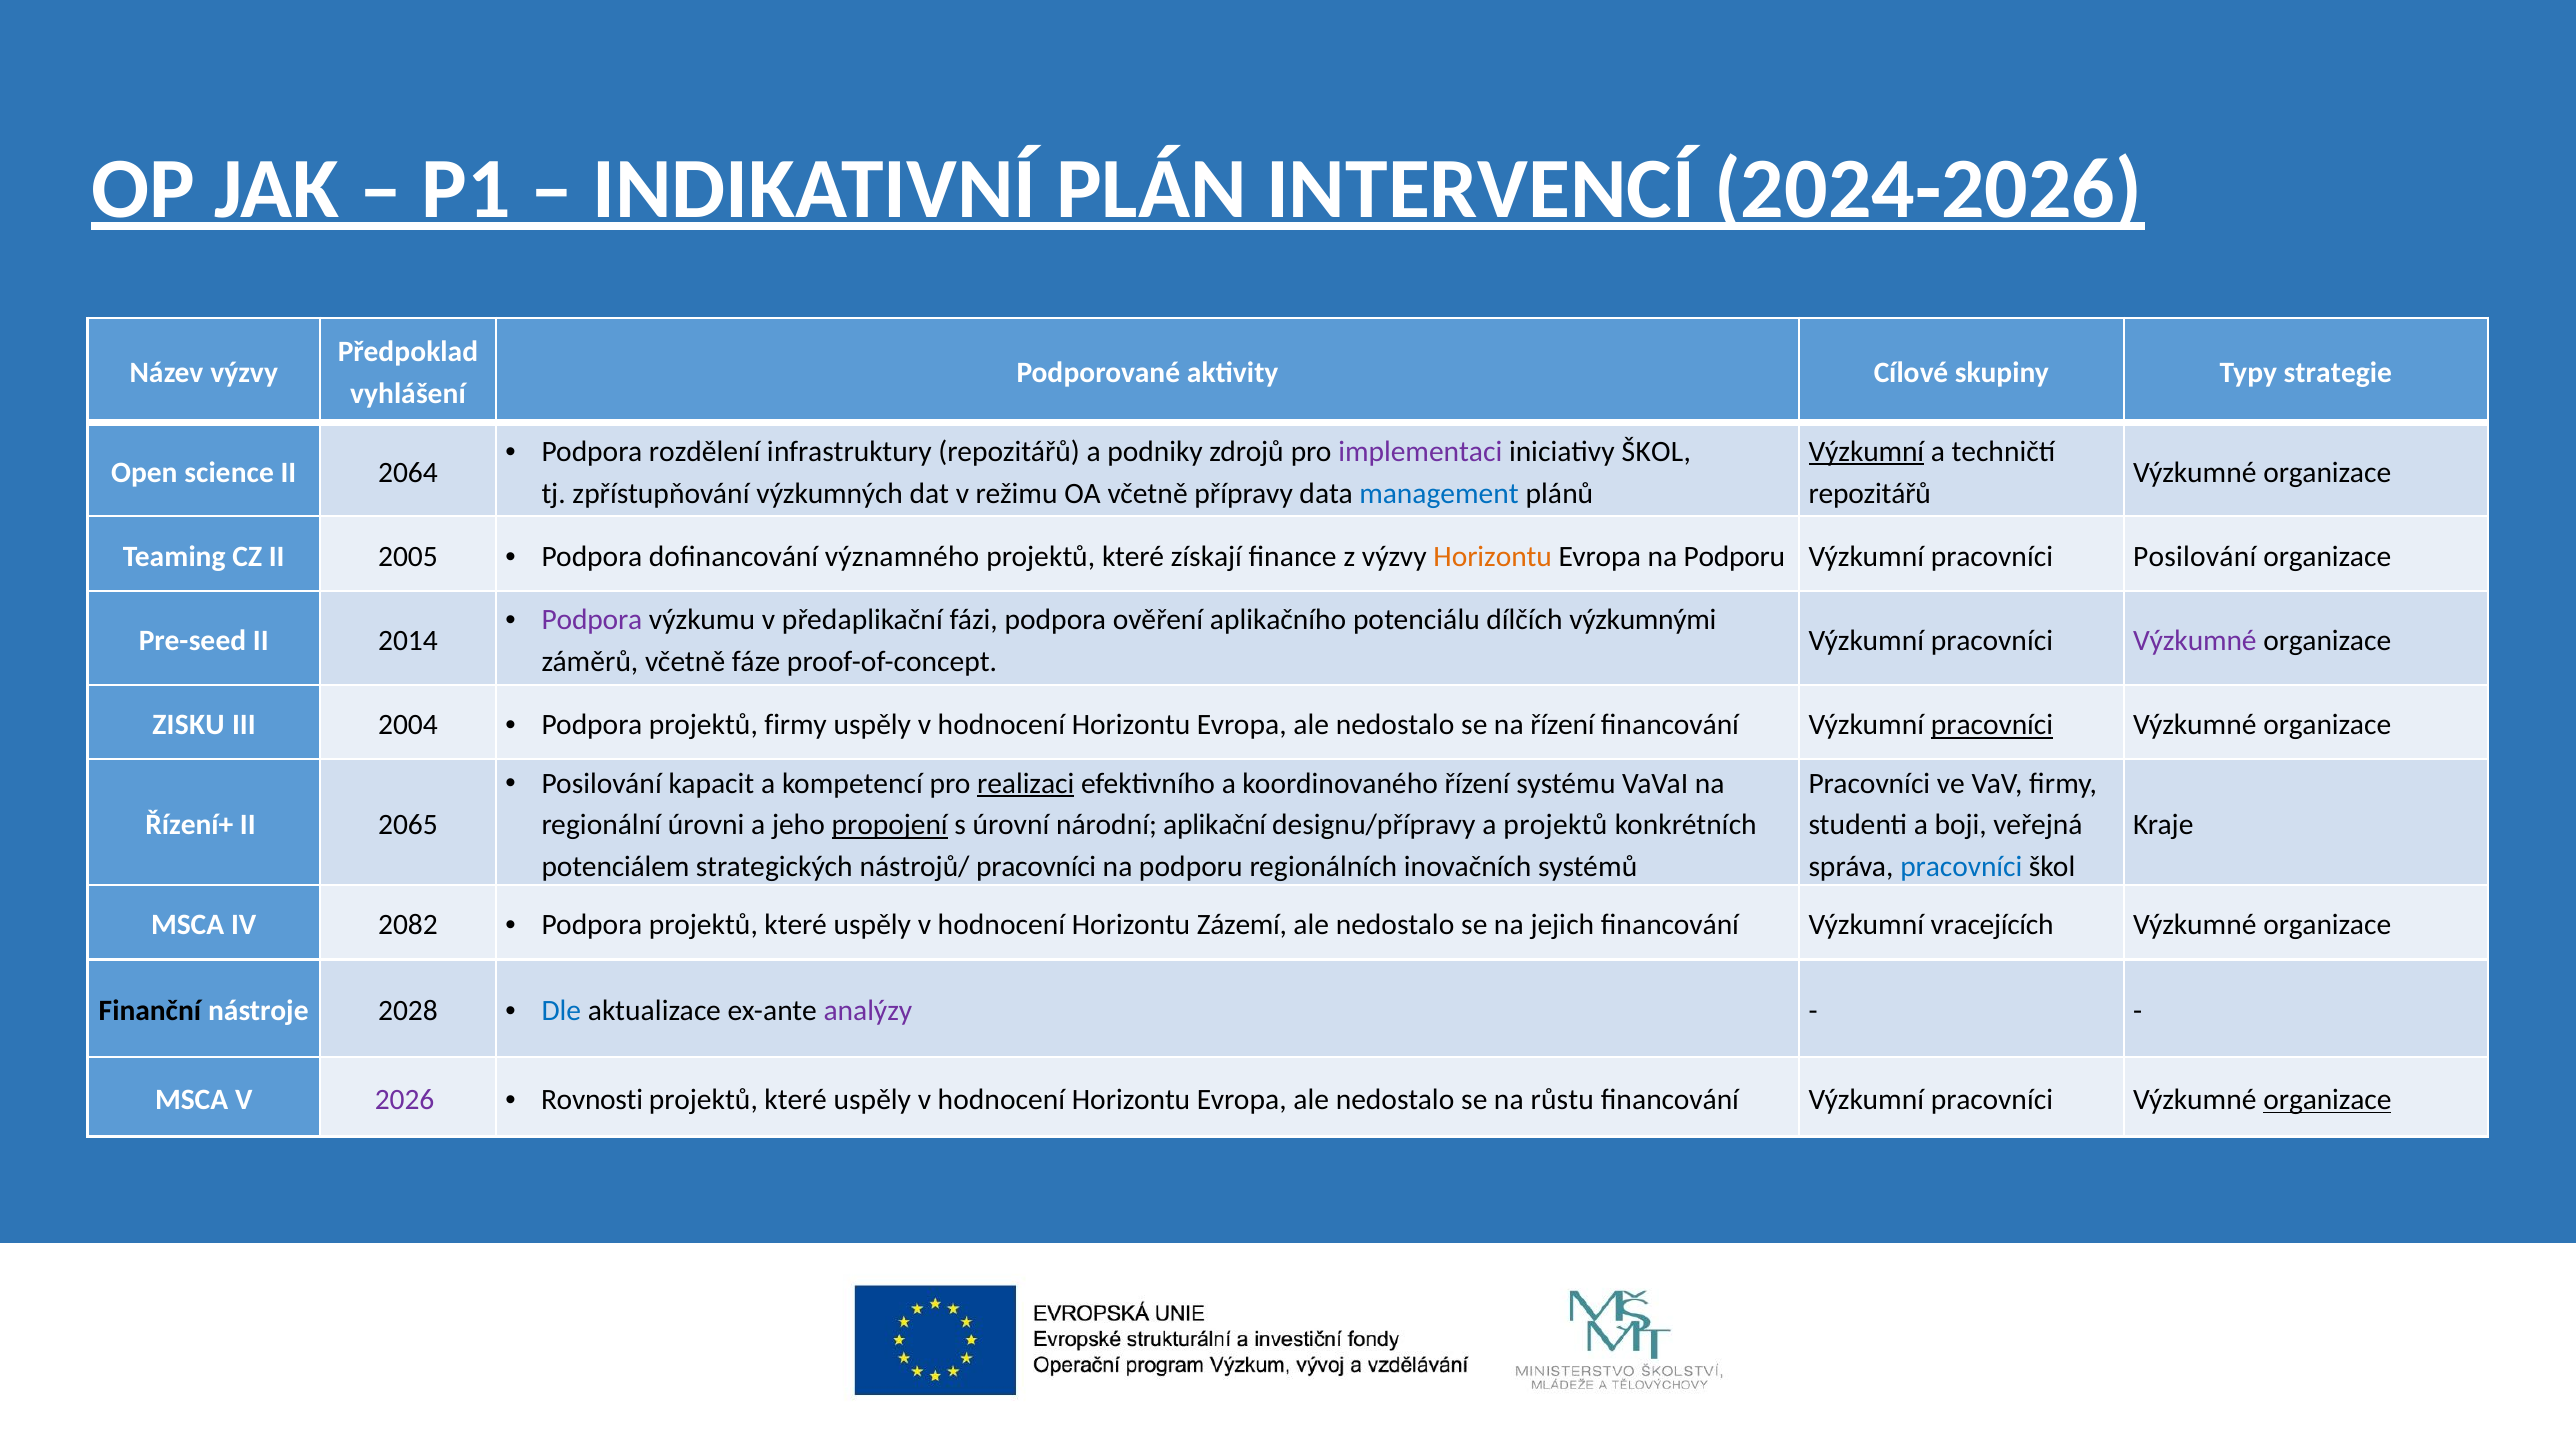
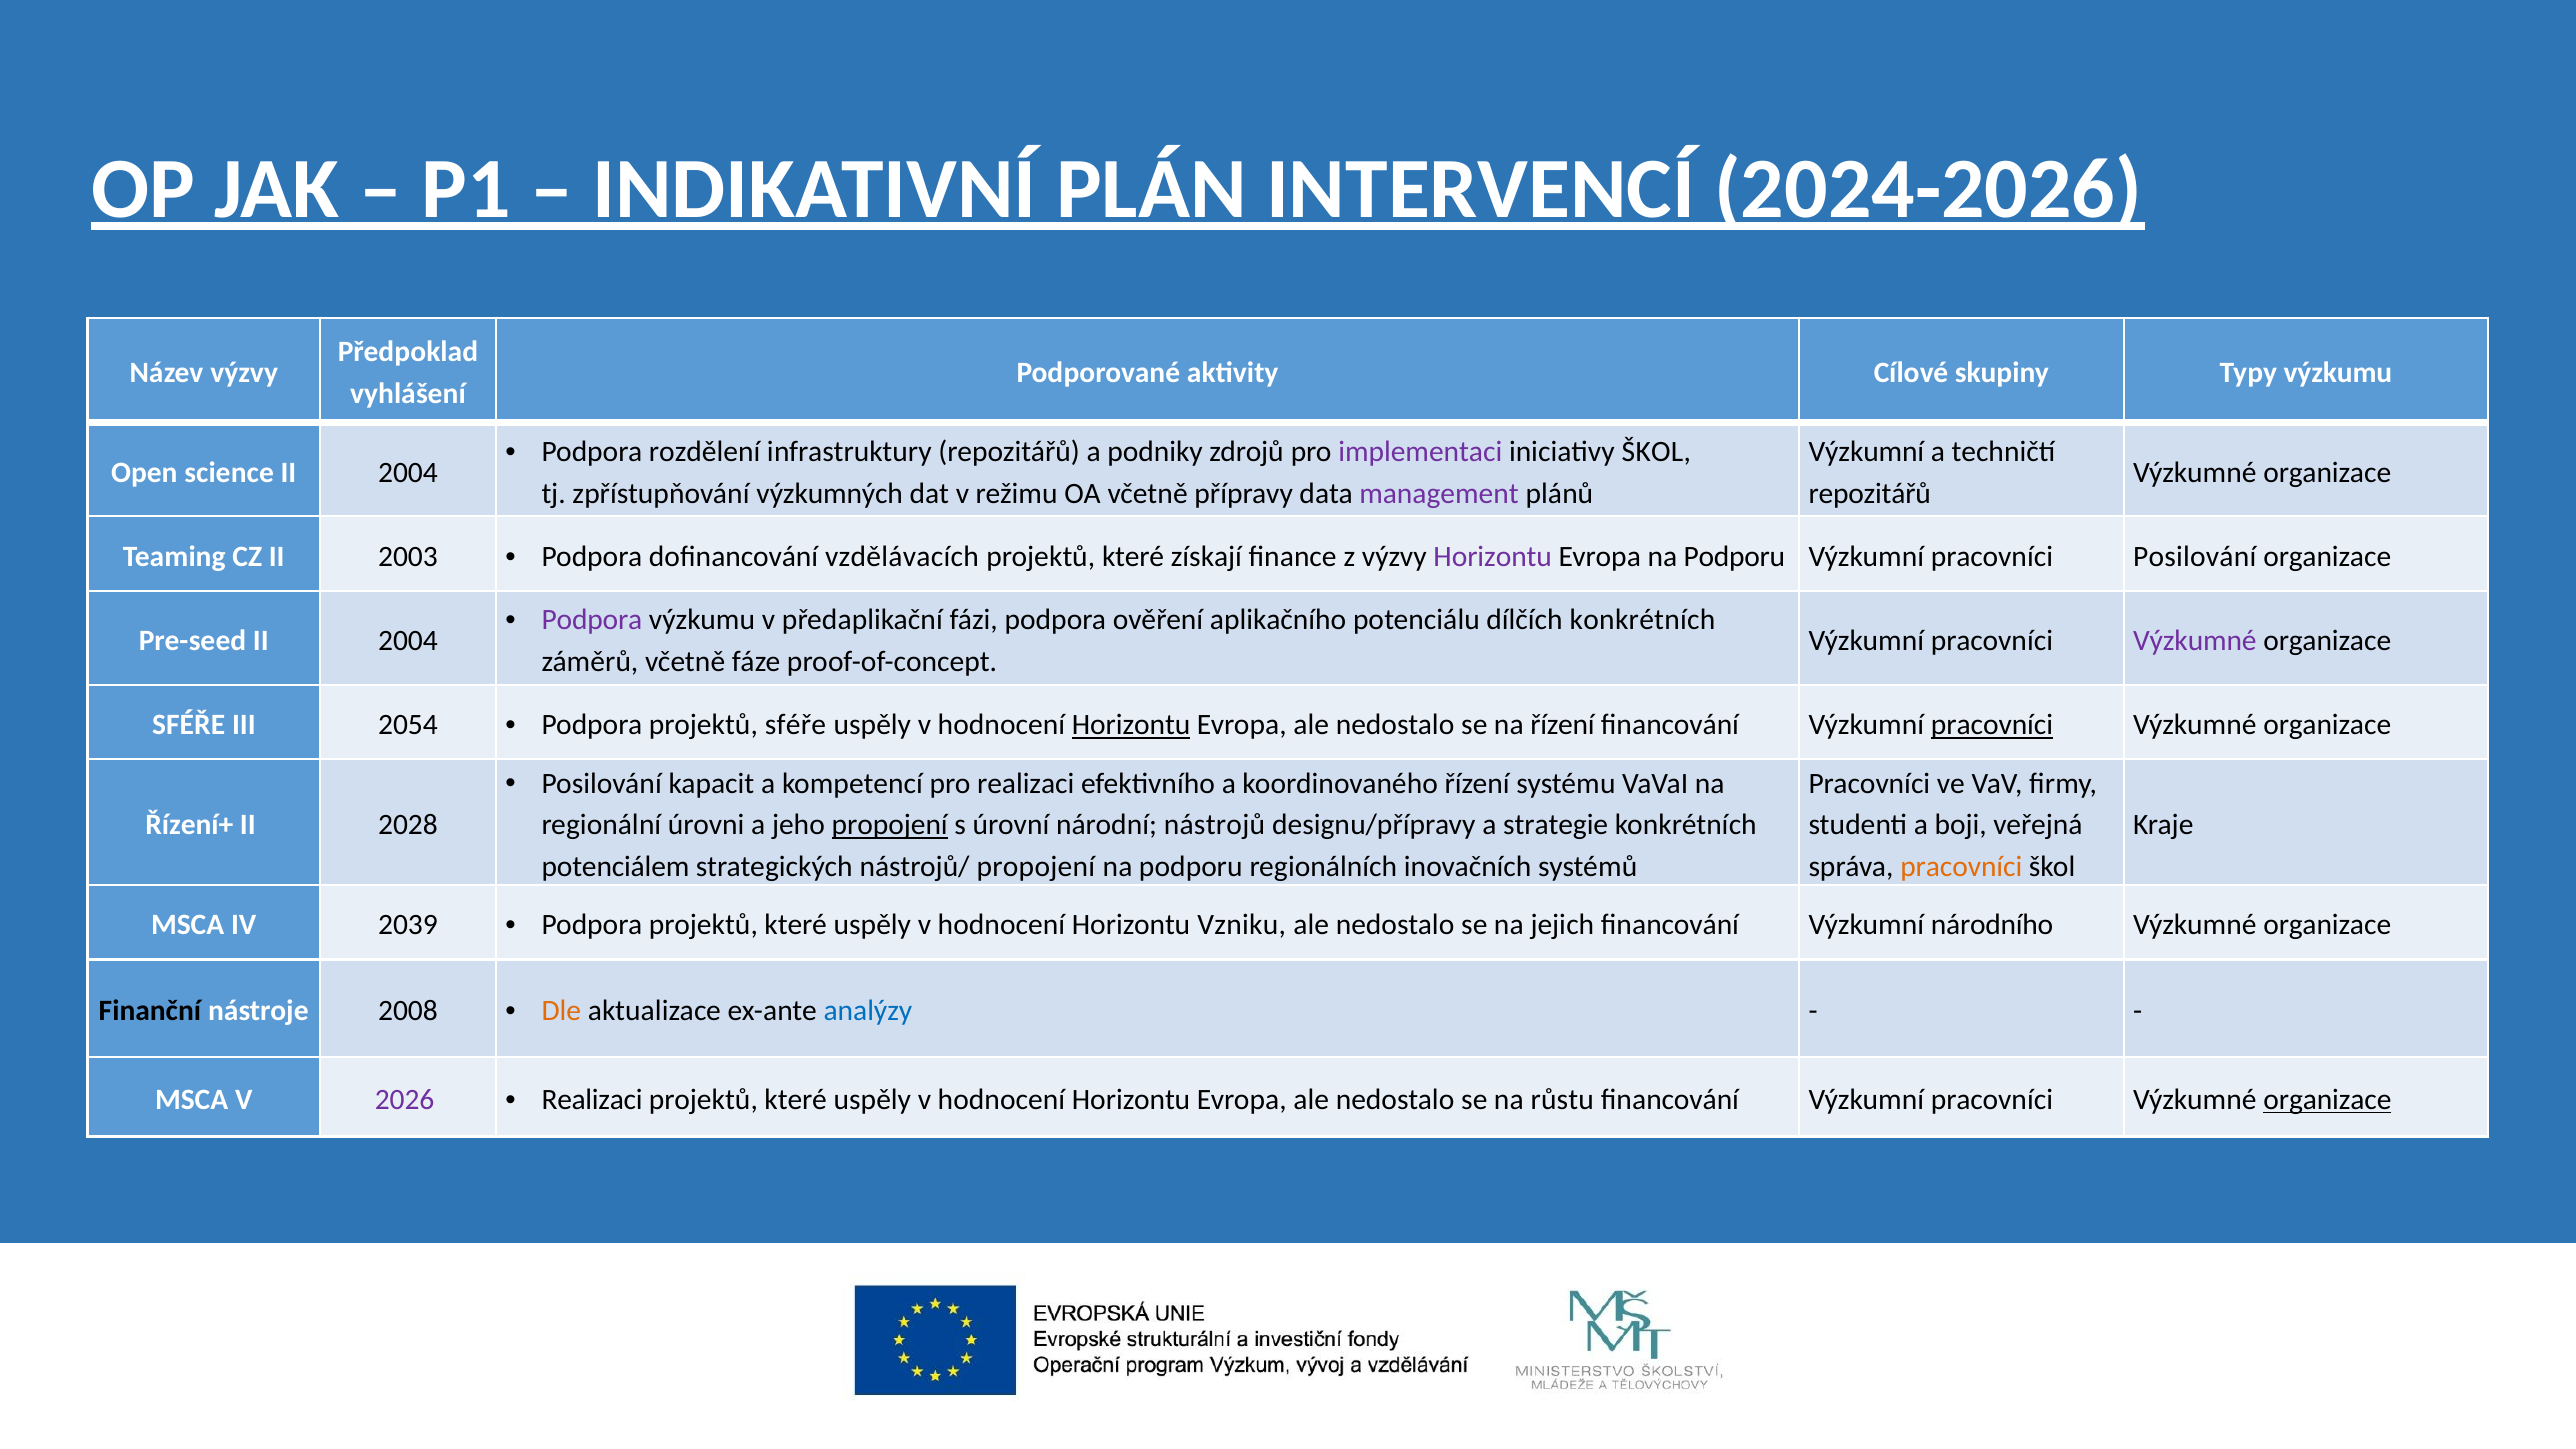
Typy strategie: strategie -> výzkumu (2338, 373)
Výzkumní underline: present -> none (1866, 451)
science II 2064: 2064 -> 2004 (408, 472)
management colour: blue -> purple (1439, 493)
2005: 2005 -> 2003 (408, 557)
významného: významného -> vzdělávacích (902, 557)
Horizontu colour: orange -> purple (1493, 557)
dílčích výzkumnými: výzkumnými -> konkrétních (1643, 620)
Pre-seed II 2014: 2014 -> 2004 (408, 641)
ZISKU: ZISKU -> SFÉŘE (189, 725)
2004: 2004 -> 2054 (408, 725)
projektů firmy: firmy -> sféře (795, 725)
Horizontu underline: none -> present (1131, 725)
realizaci underline: present -> none (1026, 783)
2065: 2065 -> 2028 (408, 825)
aplikační: aplikační -> nástrojů (1214, 825)
a projektů: projektů -> strategie (1556, 825)
nástrojů/ pracovníci: pracovníci -> propojení (1036, 867)
pracovníci colour: blue -> orange (1961, 867)
2082: 2082 -> 2039 (408, 925)
Zázemí: Zázemí -> Vzniku (1242, 925)
vracejících: vracejících -> národního (1992, 925)
2028: 2028 -> 2008 (408, 1011)
Dle colour: blue -> orange (561, 1011)
analýzy colour: purple -> blue (868, 1011)
Rovnosti: Rovnosti -> Realizaci (592, 1100)
